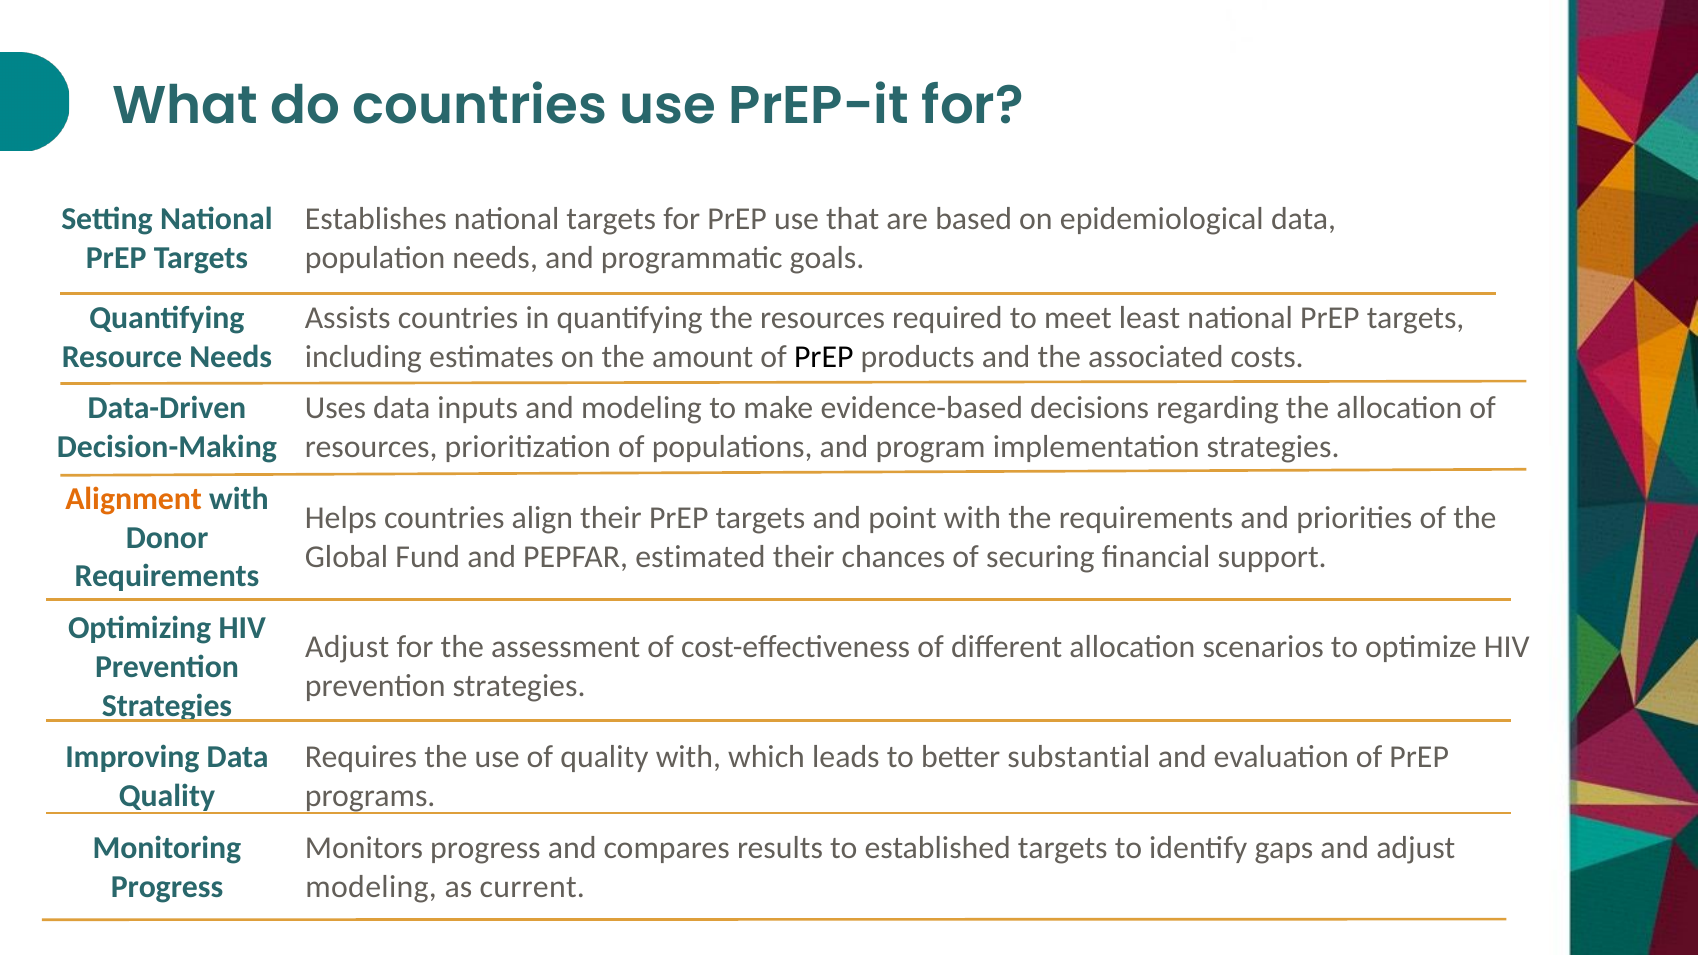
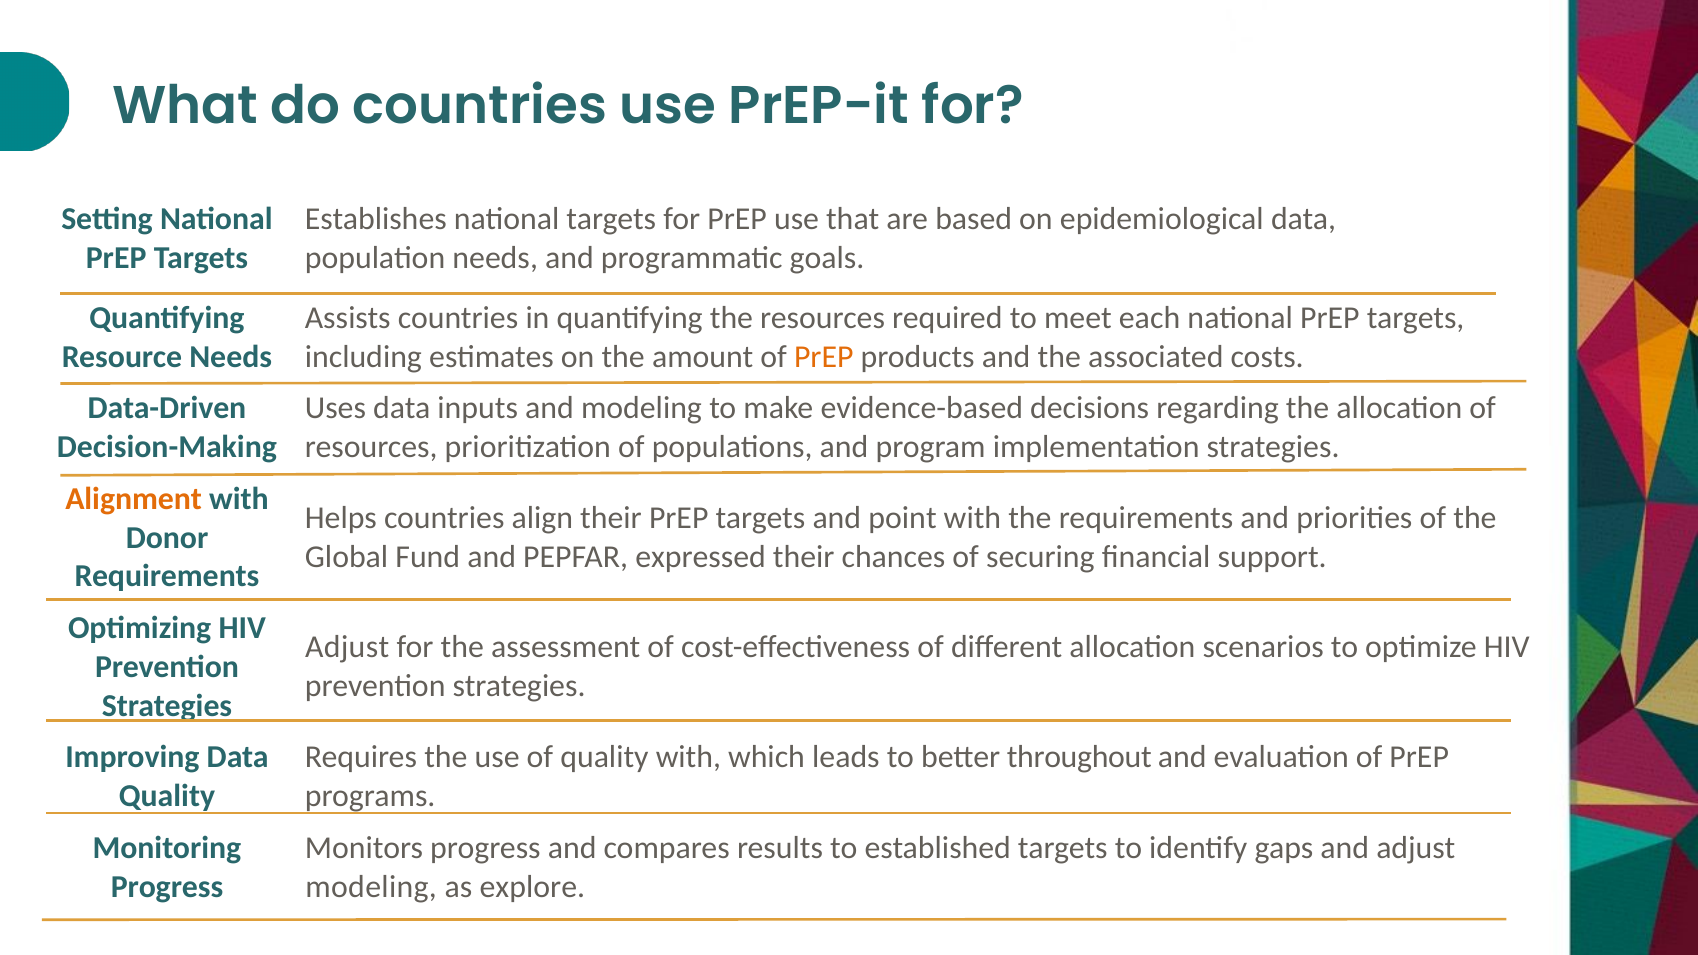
least: least -> each (1150, 318)
PrEP colour: black -> orange (824, 357)
estimated: estimated -> expressed (701, 557)
substantial: substantial -> throughout (1079, 757)
current: current -> explore (532, 887)
